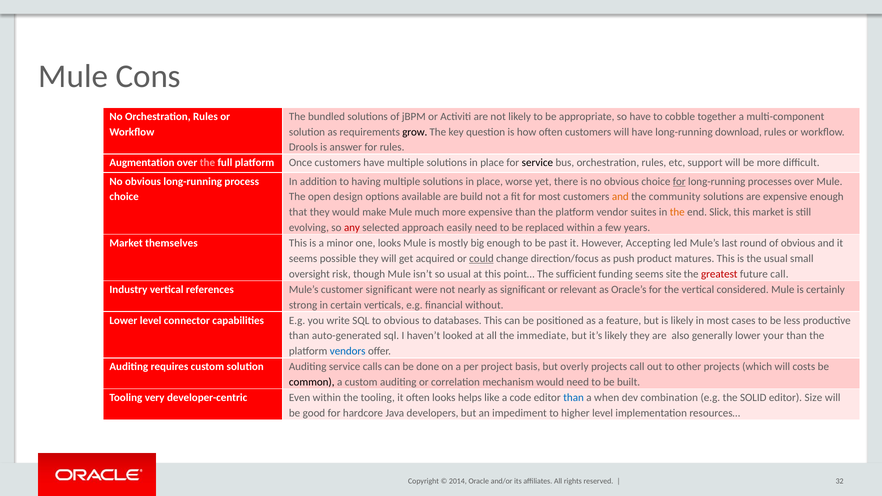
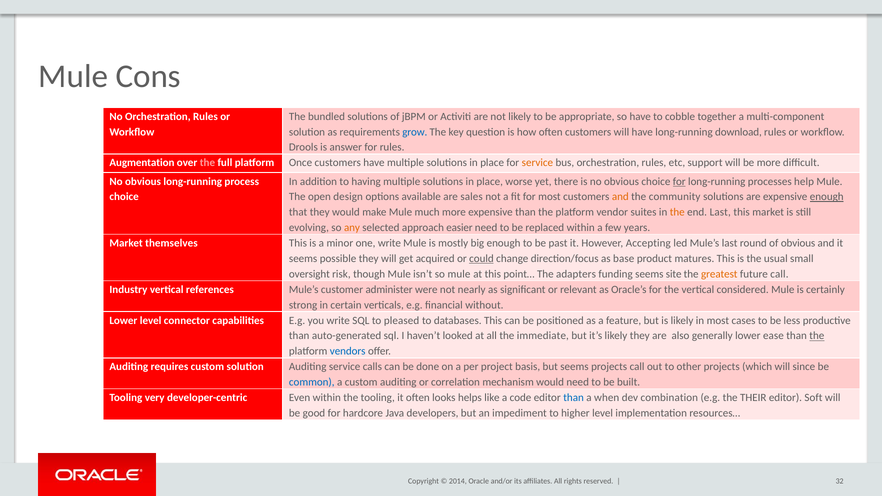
grow colour: black -> blue (415, 132)
service colour: black -> orange (537, 163)
processes over: over -> help (804, 181)
build: build -> sales (472, 197)
enough underline: none -> present (827, 197)
end Slick: Slick -> Last (720, 212)
any colour: red -> orange (352, 228)
easily: easily -> easier (459, 228)
one looks: looks -> write (389, 243)
push: push -> base (624, 259)
so usual: usual -> mule (459, 274)
sufficient: sufficient -> adapters (576, 274)
greatest colour: red -> orange (719, 274)
customer significant: significant -> administer (389, 290)
to obvious: obvious -> pleased (402, 321)
your: your -> ease (773, 336)
the underline: none -> present (817, 336)
but overly: overly -> seems (574, 367)
costs: costs -> since (804, 367)
common colour: black -> blue (312, 382)
SOLID: SOLID -> THEIR (753, 398)
Size: Size -> Soft (813, 398)
